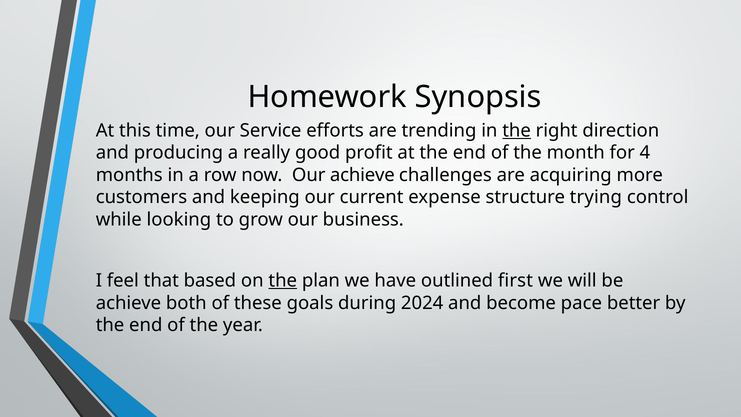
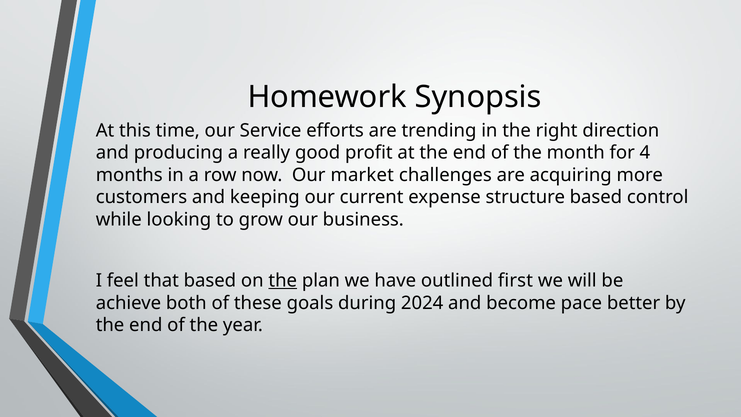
the underline: present -> none (517, 130)
Our achieve: achieve -> market (362, 175)
structure trying: trying -> based (596, 197)
